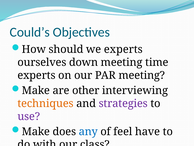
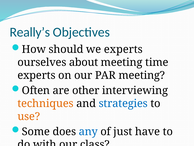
Could’s: Could’s -> Really’s (30, 32)
down: down -> about (84, 62)
Make: Make -> Often (36, 90)
strategies colour: purple -> blue (123, 103)
use colour: purple -> orange (29, 116)
Make: Make -> Some (36, 131)
feel: feel -> just (123, 131)
